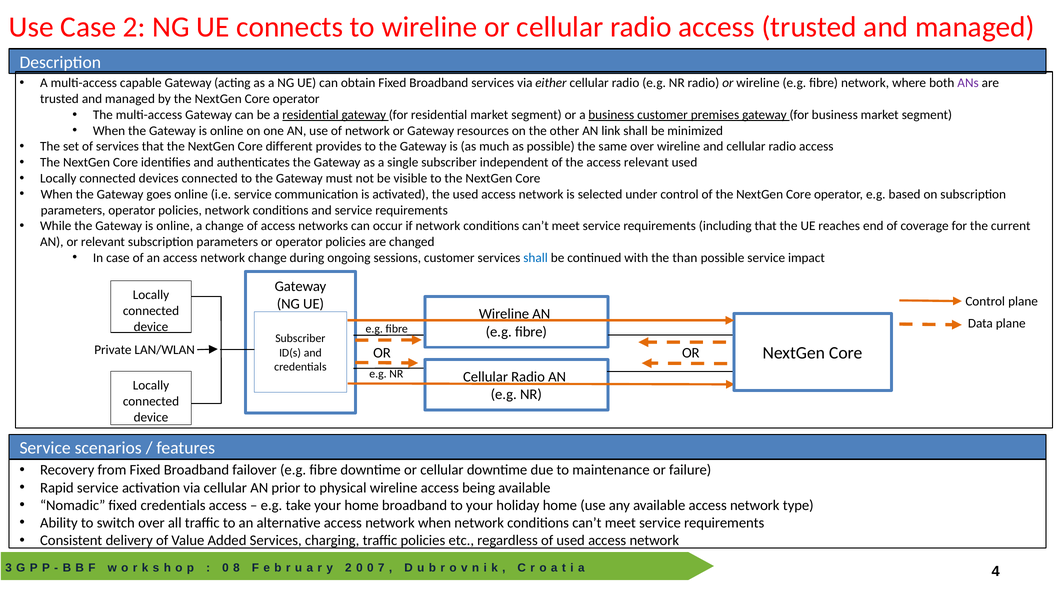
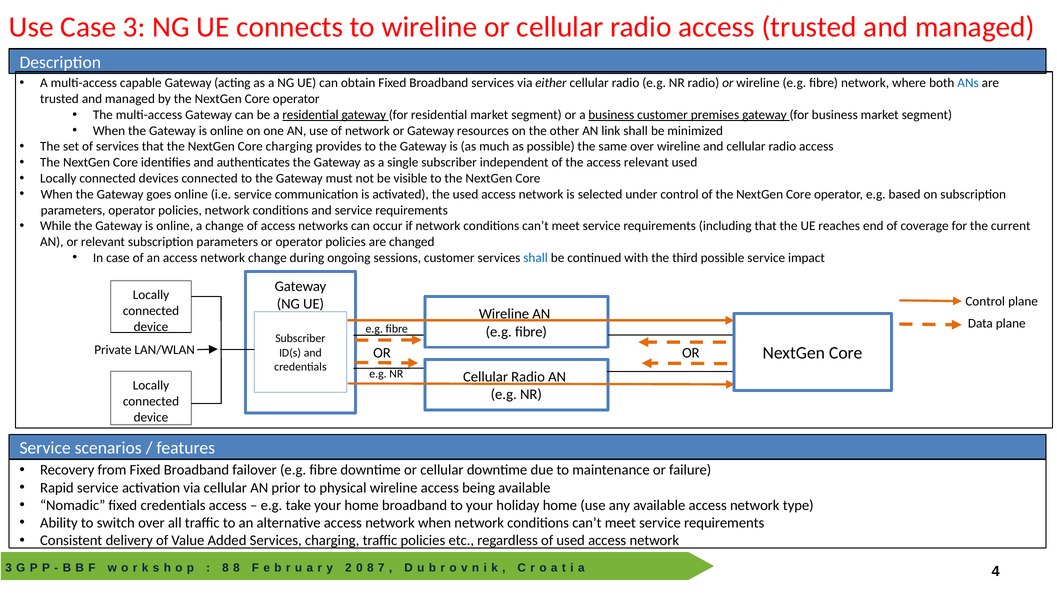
Case 2: 2 -> 3 (134, 27)
ANs colour: purple -> blue (968, 83)
Core different: different -> charging (289, 147)
than: than -> third (685, 258)
0: 0 -> 8 (225, 569)
0: 0 -> 8 (370, 569)
